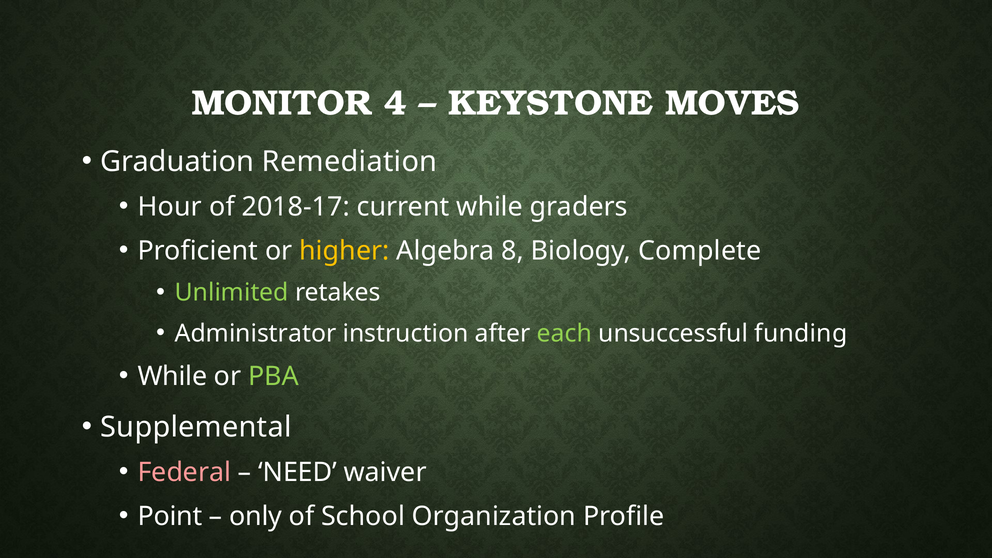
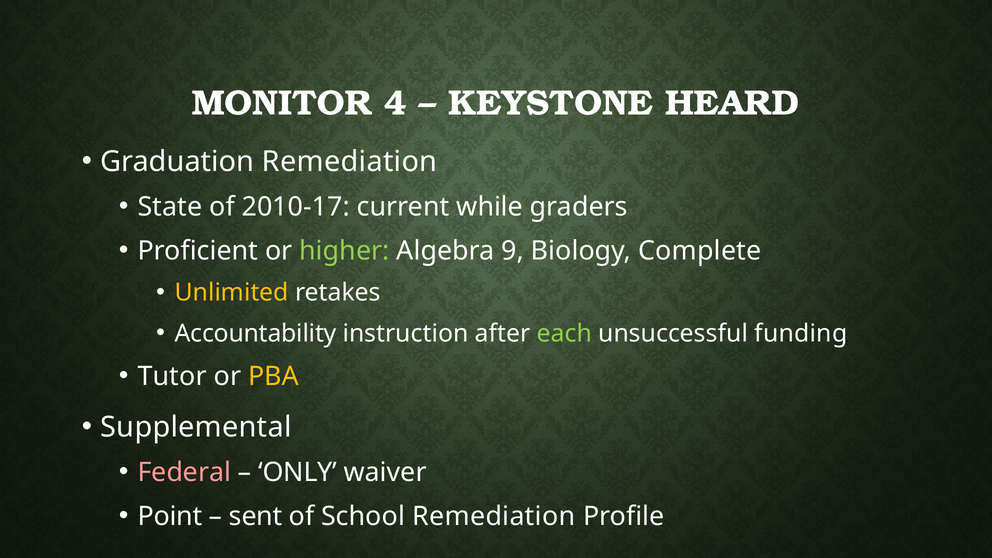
MOVES: MOVES -> HEARD (732, 103)
Hour: Hour -> State (170, 207)
2018-17: 2018-17 -> 2010-17 (296, 207)
higher colour: yellow -> light green (344, 251)
8: 8 -> 9 (513, 251)
Unlimited colour: light green -> yellow (232, 293)
Administrator: Administrator -> Accountability (256, 334)
While: While -> Tutor (172, 376)
PBA colour: light green -> yellow (274, 376)
NEED: NEED -> ONLY (298, 472)
only: only -> sent (256, 516)
School Organization: Organization -> Remediation (494, 516)
